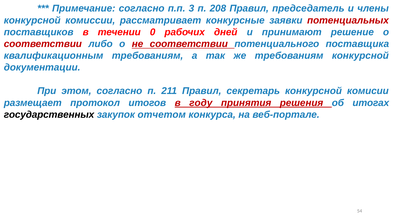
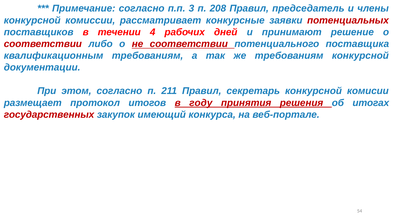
0: 0 -> 4 (153, 32)
государственных colour: black -> red (49, 115)
отчетом: отчетом -> имеющий (162, 115)
